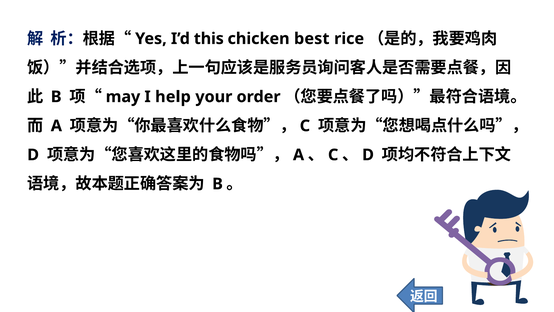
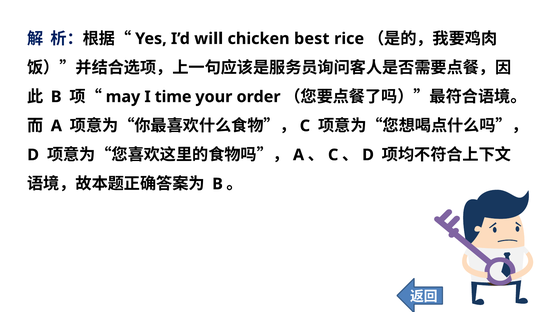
this: this -> will (209, 39)
help: help -> time (173, 97)
